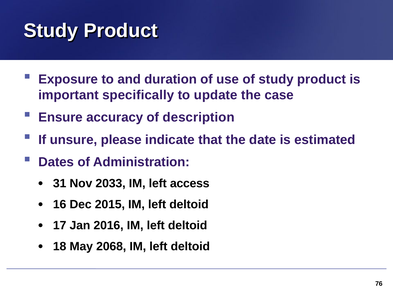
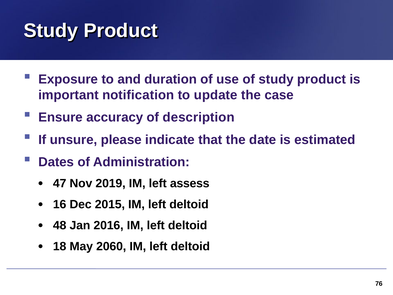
specifically: specifically -> notification (138, 95)
31: 31 -> 47 (60, 183)
2033: 2033 -> 2019 (111, 183)
access: access -> assess (190, 183)
17: 17 -> 48 (60, 225)
2068: 2068 -> 2060 (111, 246)
